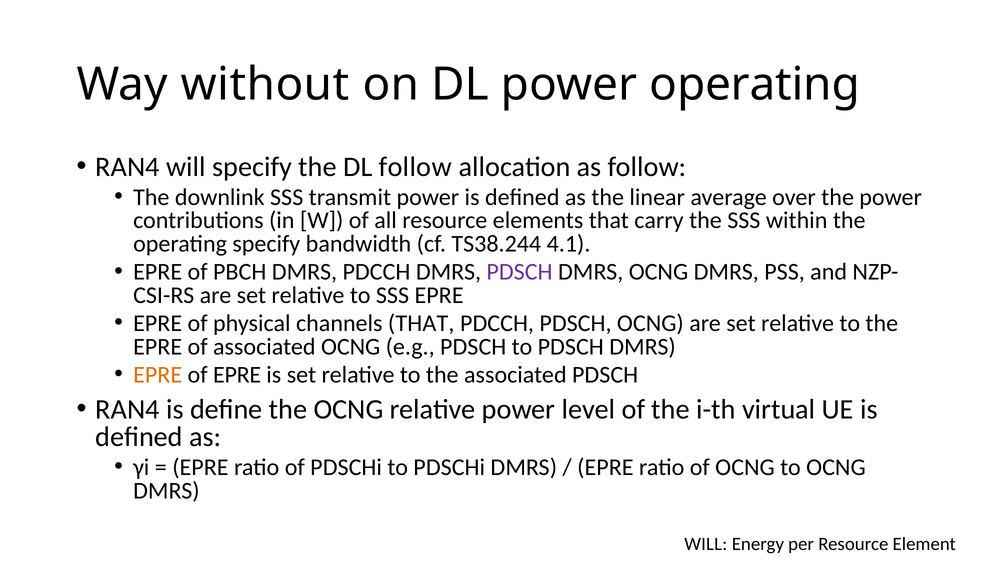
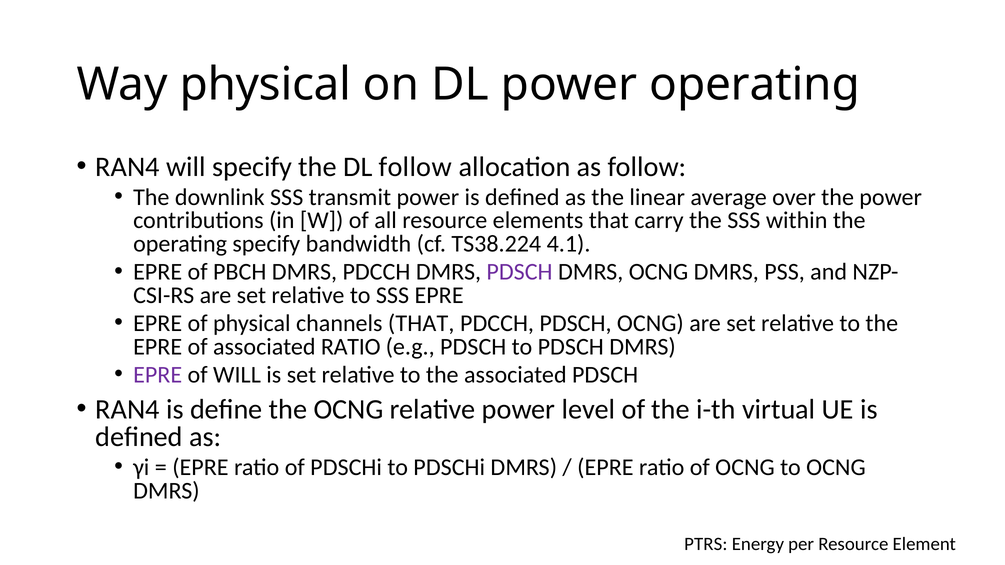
Way without: without -> physical (266, 84)
TS38.244: TS38.244 -> TS38.224 (496, 244)
associated OCNG: OCNG -> RATIO (351, 347)
EPRE colour: orange -> purple (158, 375)
of EPRE: EPRE -> WILL (237, 375)
WILL: WILL -> PTRS (706, 544)
